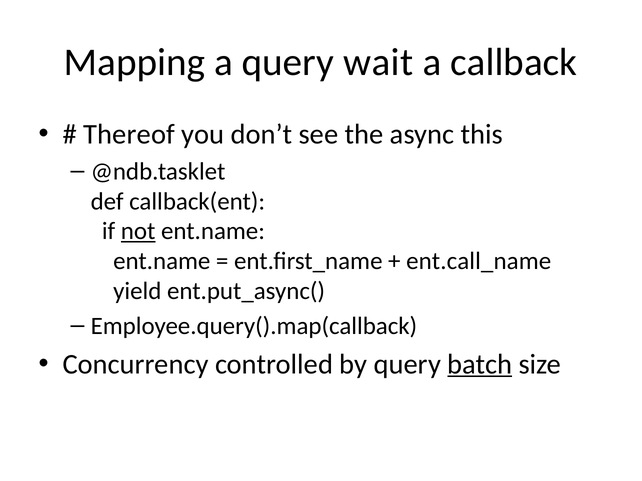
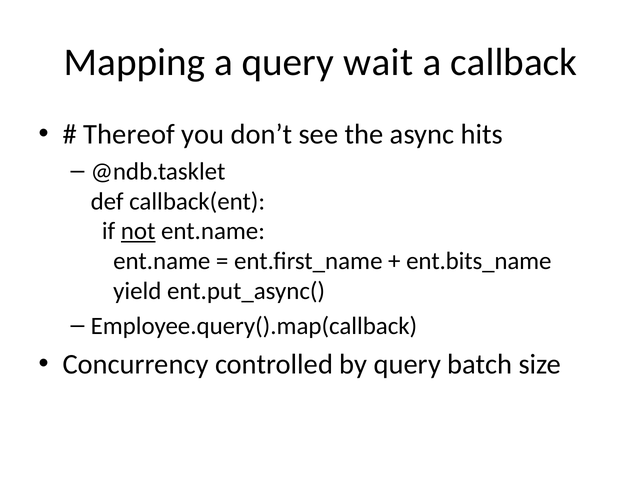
this: this -> hits (482, 135)
ent.call_name: ent.call_name -> ent.bits_name (479, 261)
batch underline: present -> none (480, 365)
